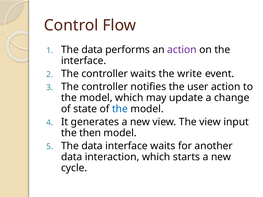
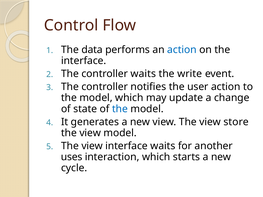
action colour: purple -> blue (182, 50)
input: input -> store (236, 122)
then: then -> view (90, 133)
data: data -> view (92, 146)
data: data -> uses (72, 157)
